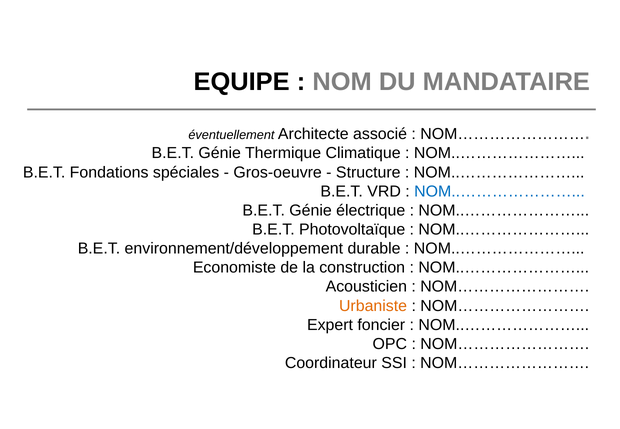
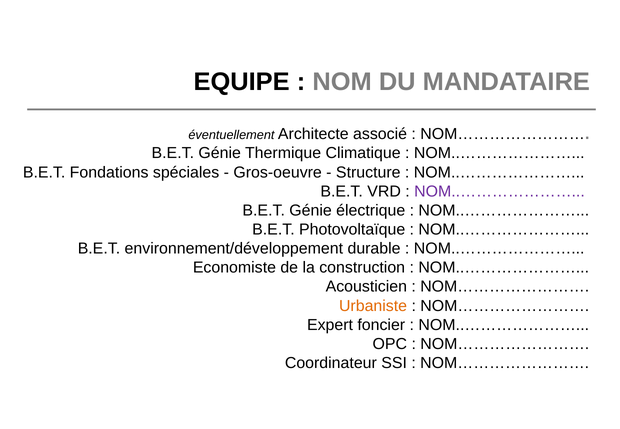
NOM..………………… colour: blue -> purple (499, 191)
